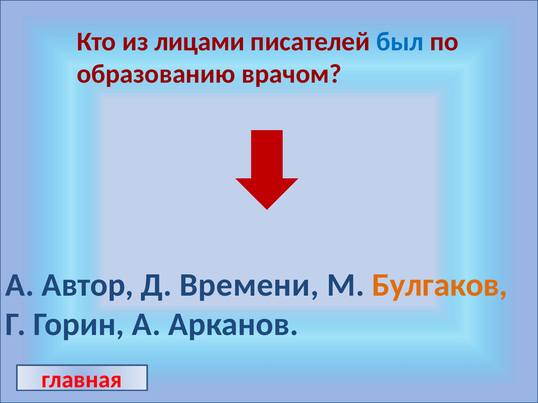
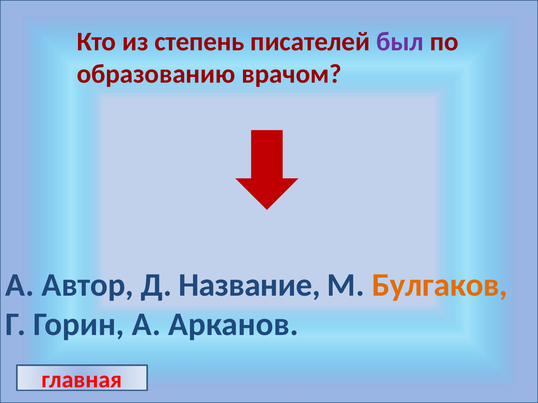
лицами: лицами -> степень (200, 42)
был colour: blue -> purple (400, 42)
Времени: Времени -> Название (250, 285)
